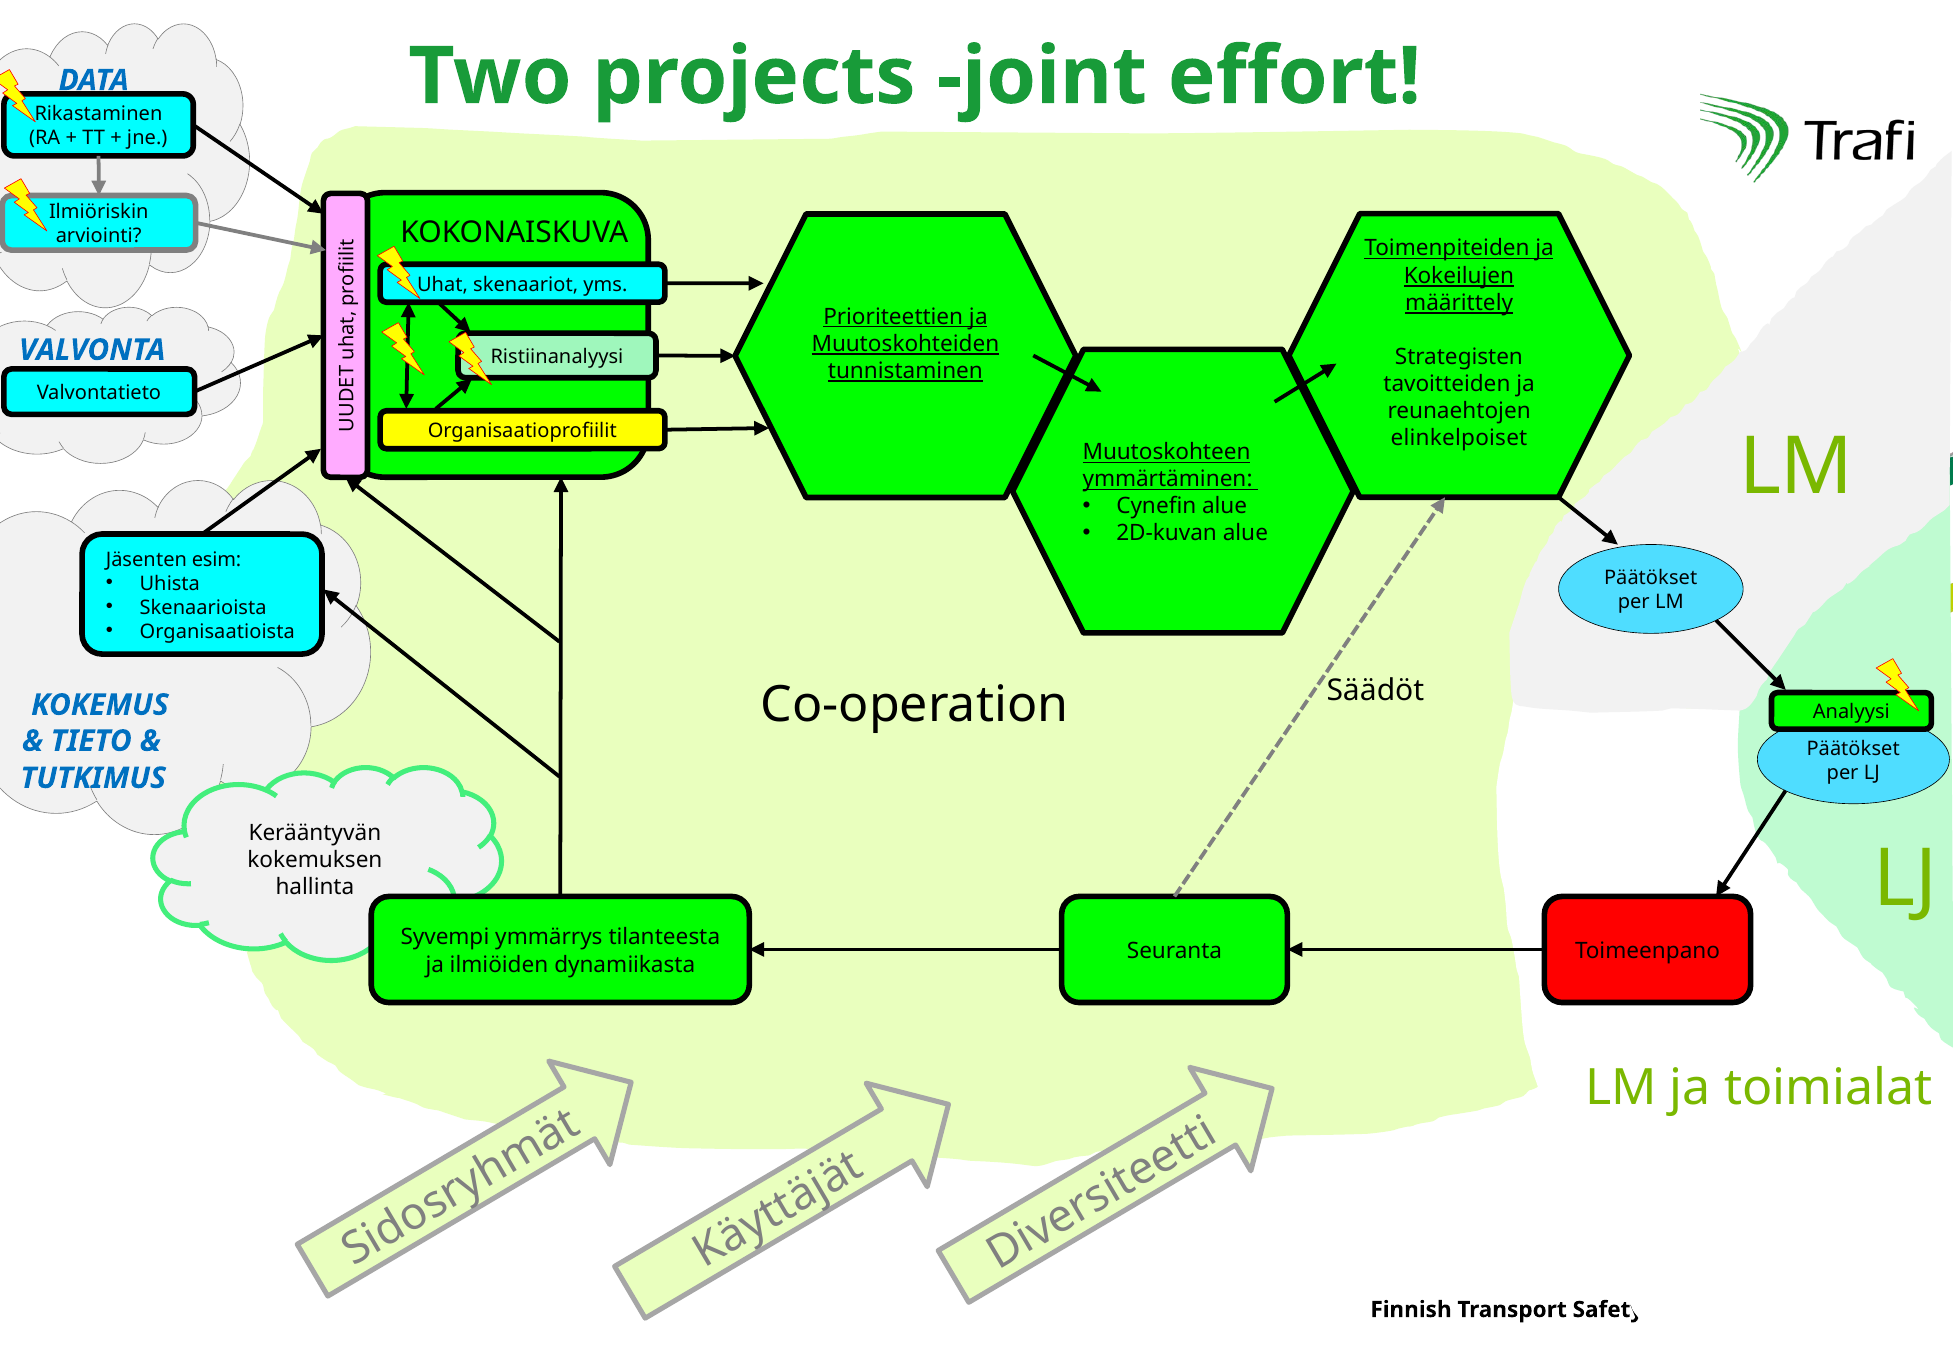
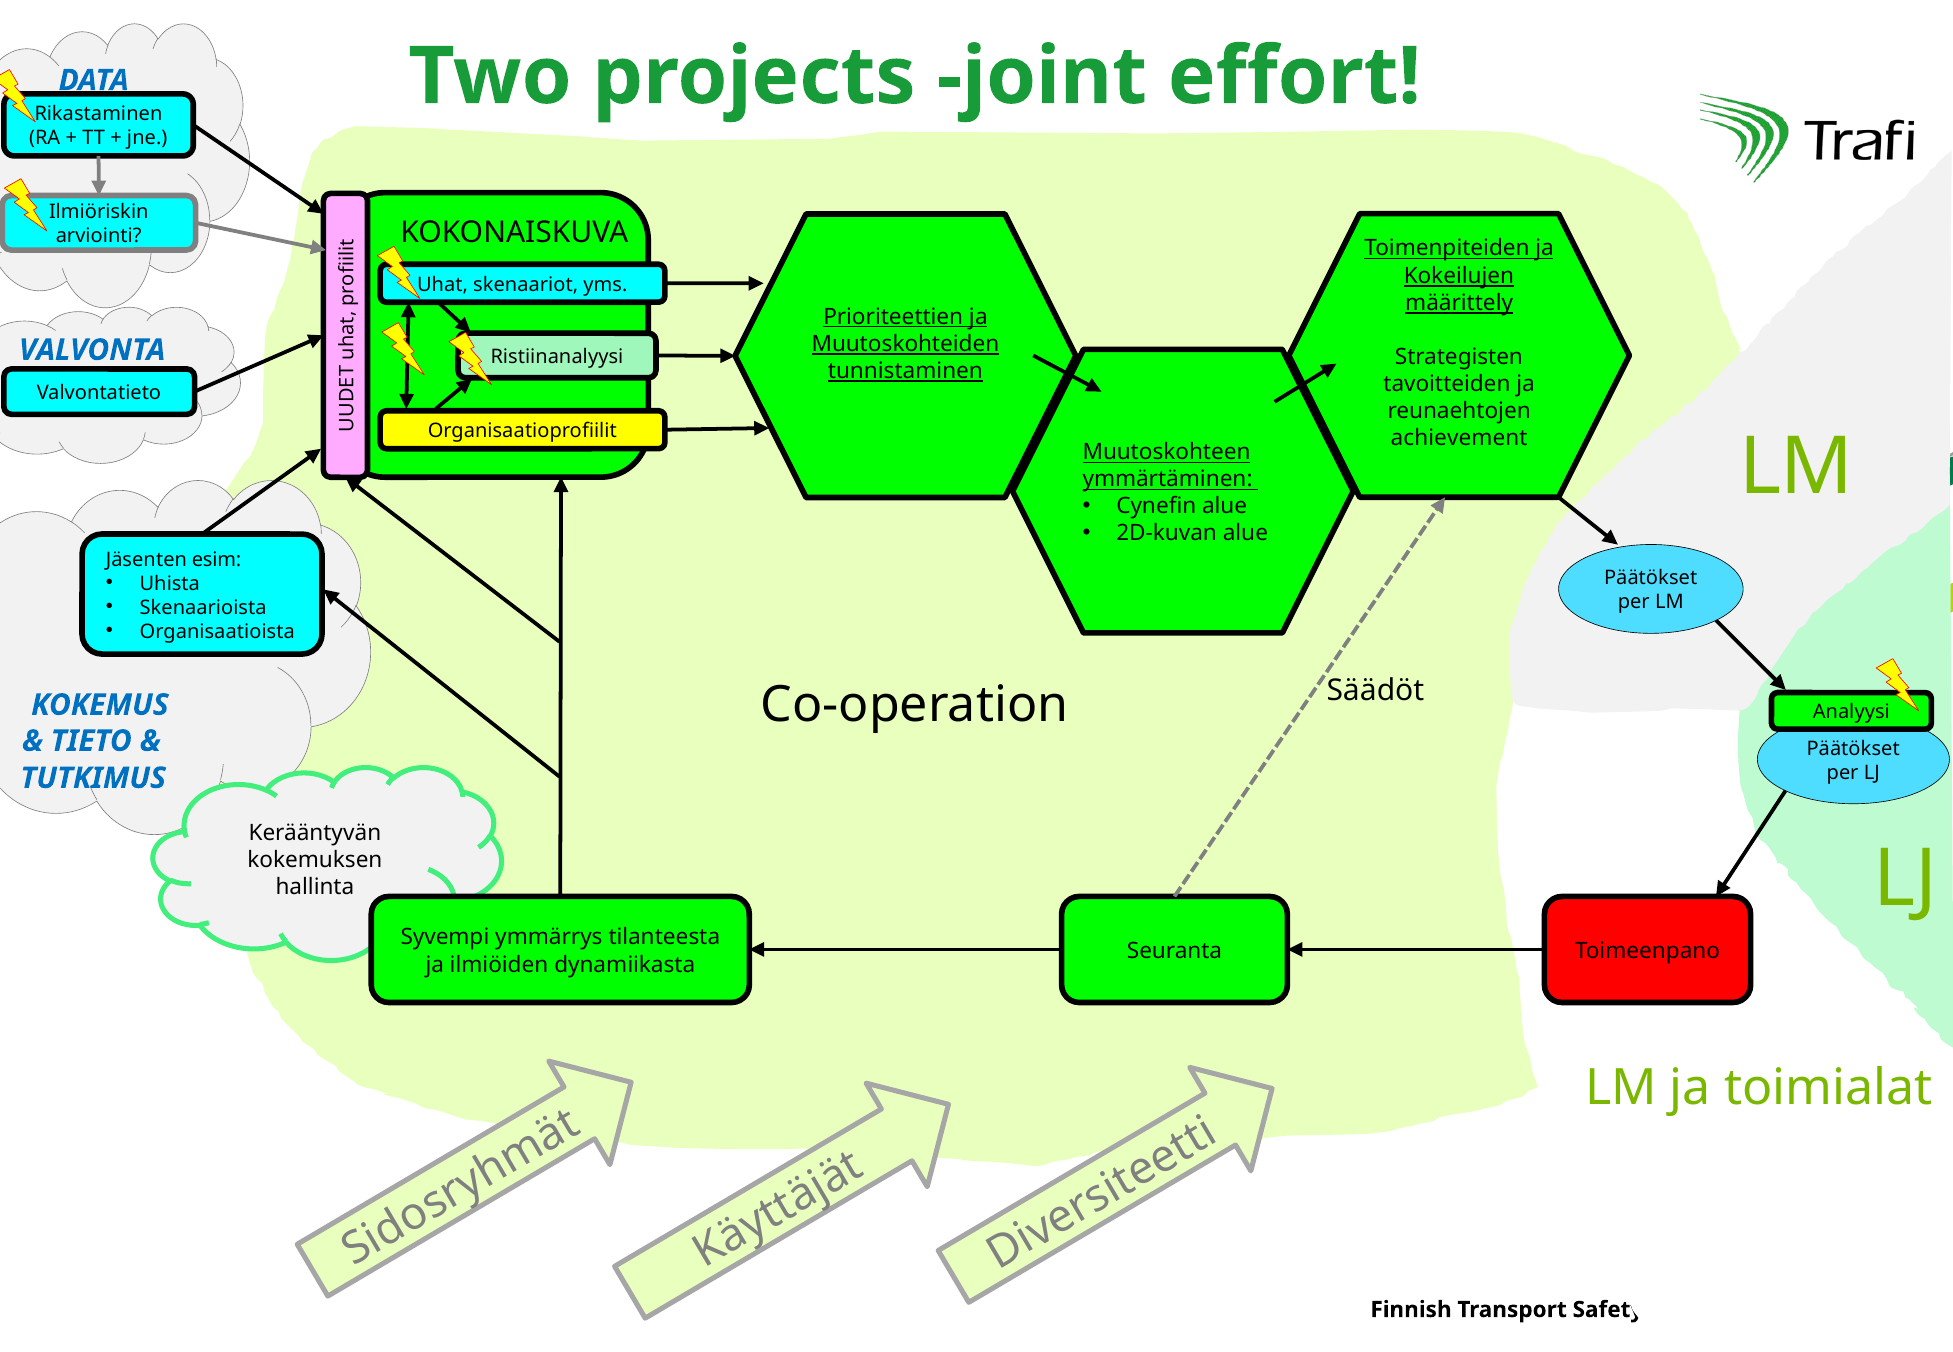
elinkelpoiset: elinkelpoiset -> achievement (1459, 439)
